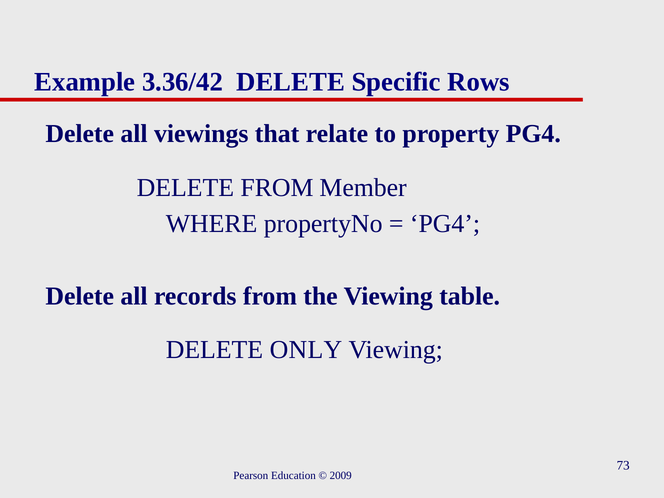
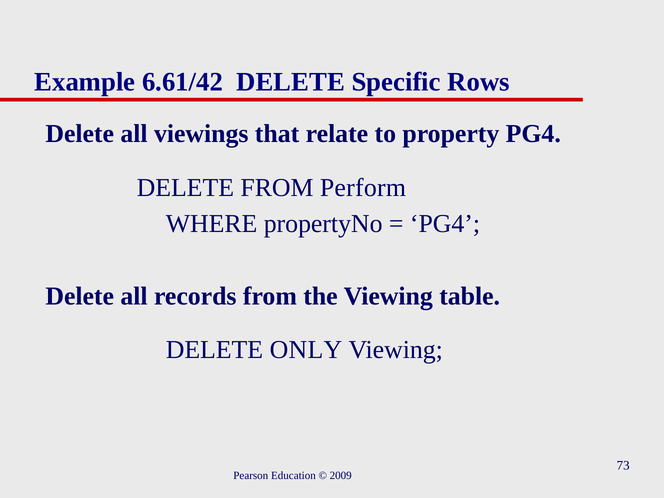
3.36/42: 3.36/42 -> 6.61/42 (183, 82)
Member: Member -> Perform (363, 187)
